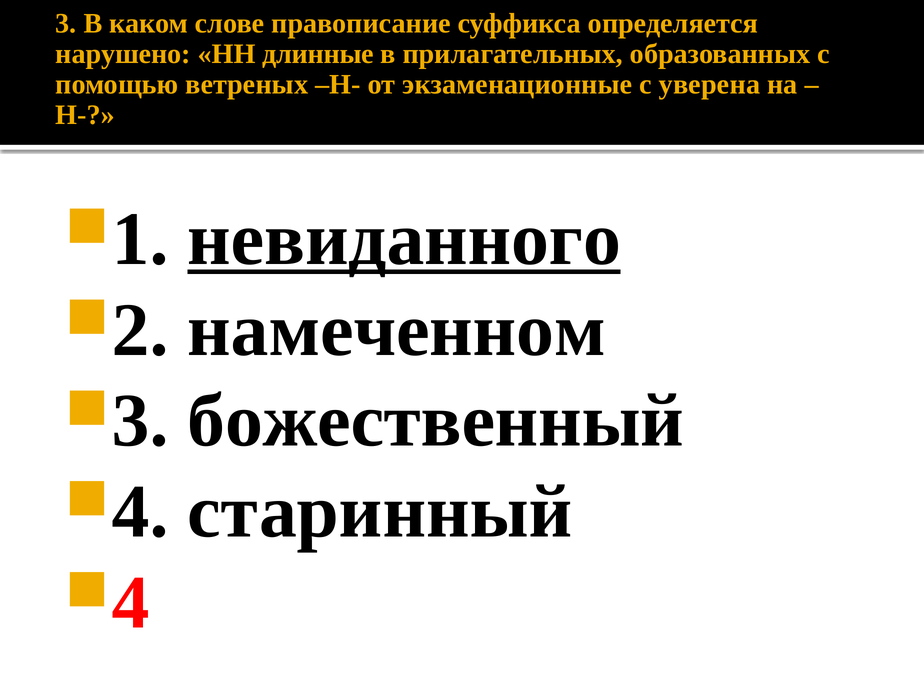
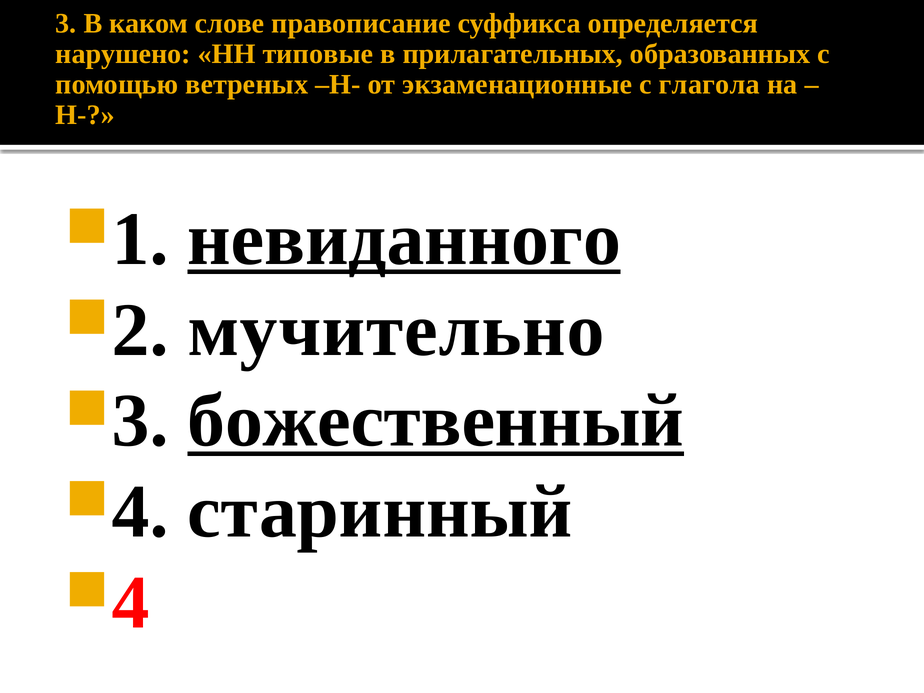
длинные: длинные -> типовые (318, 54)
уверена: уверена -> глагола (709, 84)
намеченном: намеченном -> мучительно (396, 330)
божественный underline: none -> present (436, 421)
